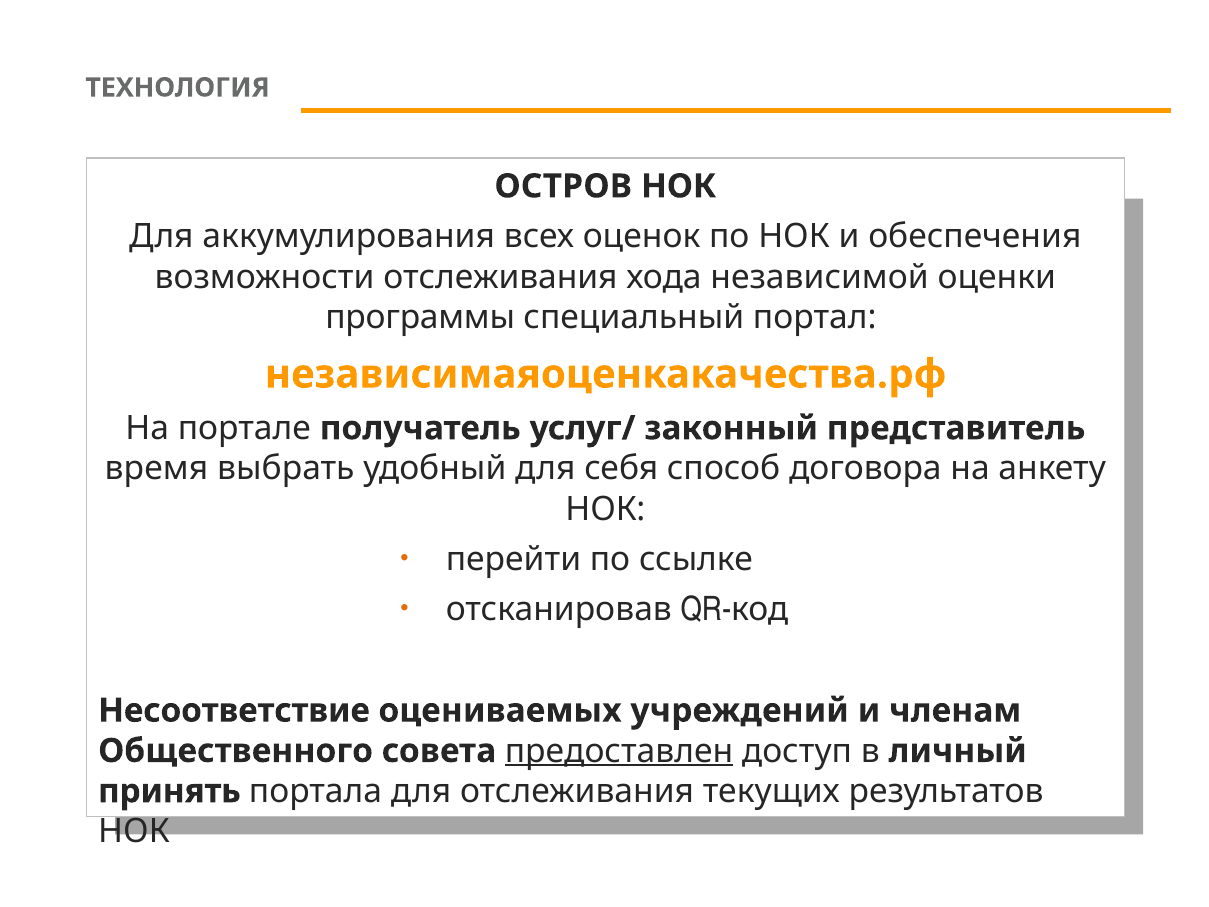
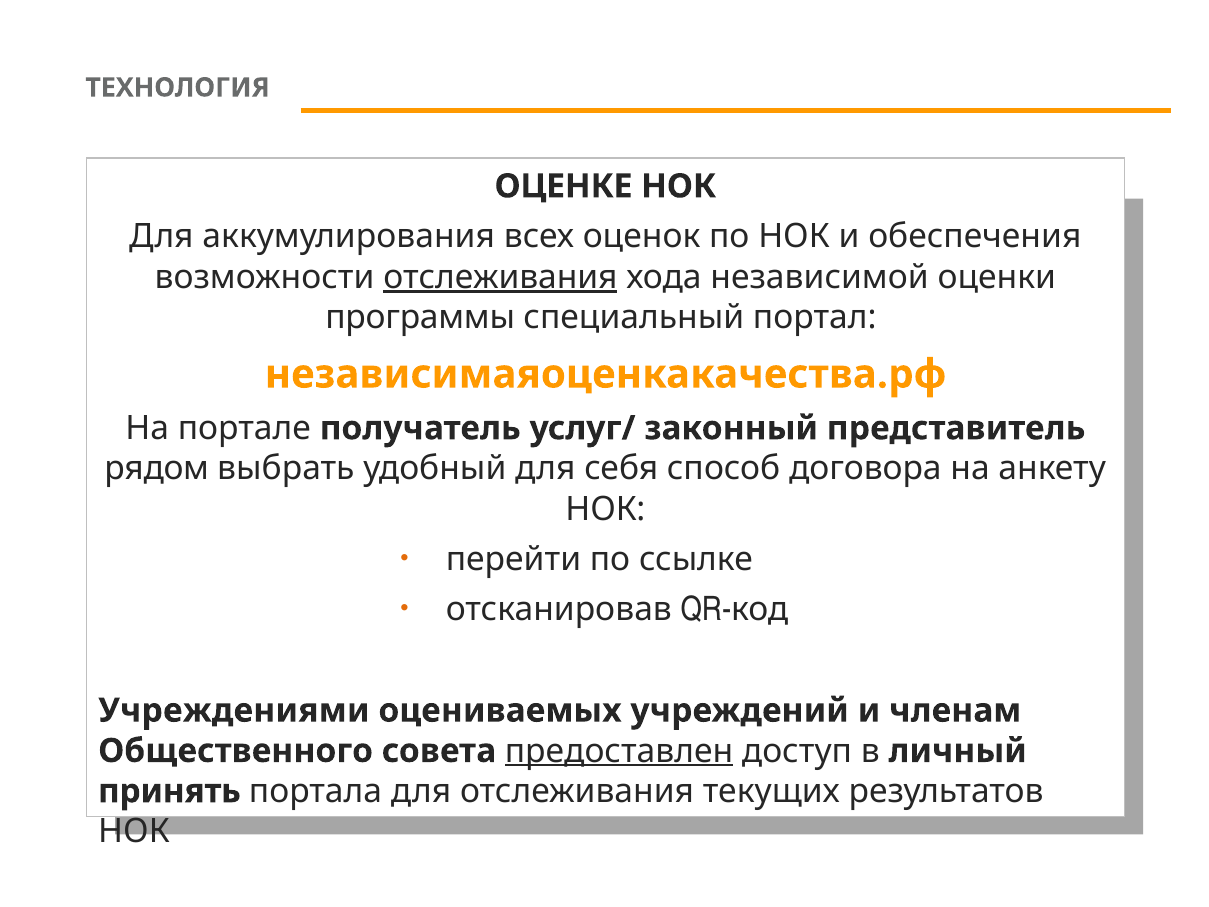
ОСТРОВ: ОСТРОВ -> ОЦЕНКЕ (563, 186)
отслеживания underline: none -> present (500, 277)
время: время -> рядом (157, 468)
Несоответствие: Несоответствие -> Учреждениями (234, 710)
